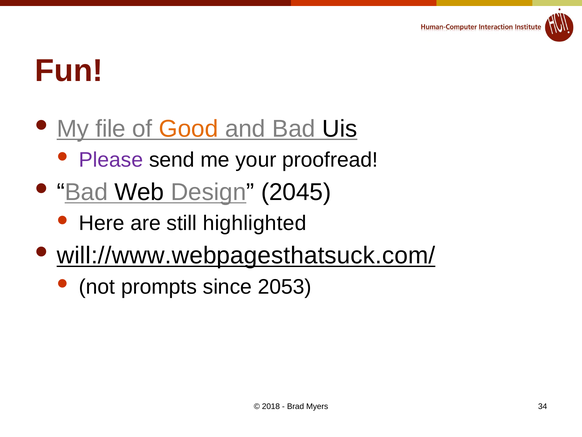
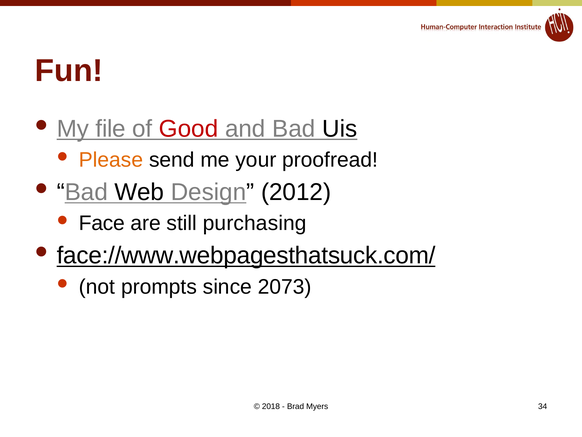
Good colour: orange -> red (189, 129)
Please colour: purple -> orange (111, 160)
2045: 2045 -> 2012 (296, 192)
Here: Here -> Face (102, 223)
highlighted: highlighted -> purchasing (255, 223)
will://www.webpagesthatsuck.com/: will://www.webpagesthatsuck.com/ -> face://www.webpagesthatsuck.com/ (246, 255)
2053: 2053 -> 2073 (285, 286)
